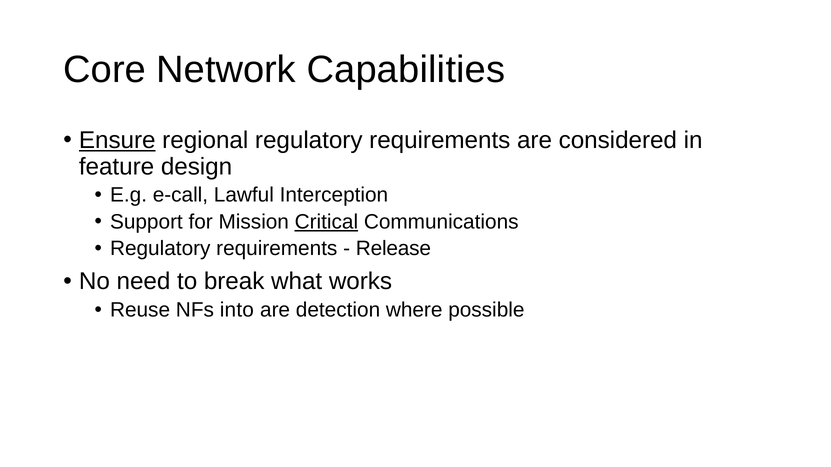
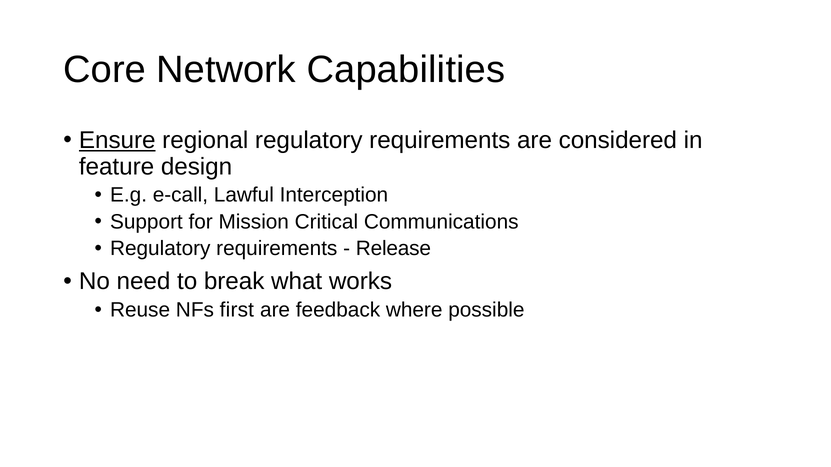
Critical underline: present -> none (326, 222)
into: into -> first (237, 310)
detection: detection -> feedback (338, 310)
